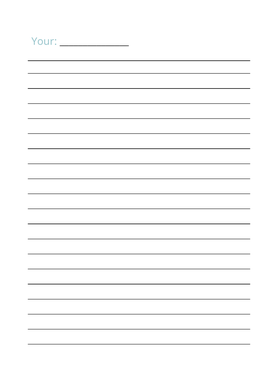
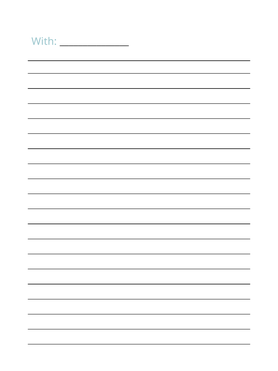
Your: Your -> With (44, 41)
